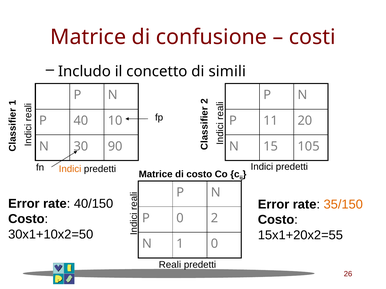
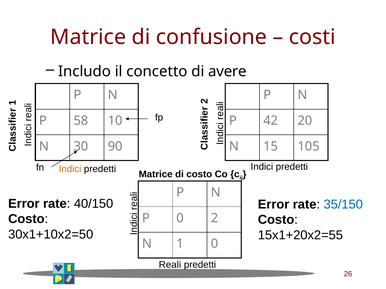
simili: simili -> avere (227, 72)
40: 40 -> 58 (81, 121)
11: 11 -> 42 (271, 121)
35/150 colour: orange -> blue (343, 205)
